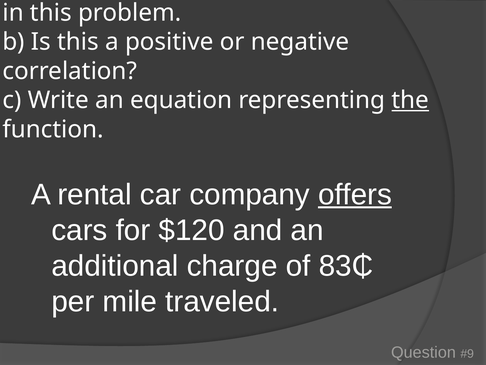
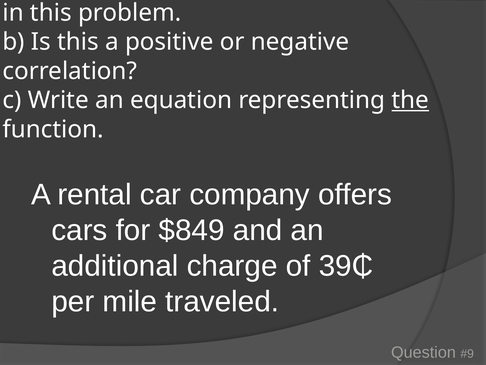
offers underline: present -> none (355, 194)
$120: $120 -> $849 (192, 230)
83₵: 83₵ -> 39₵ (346, 266)
